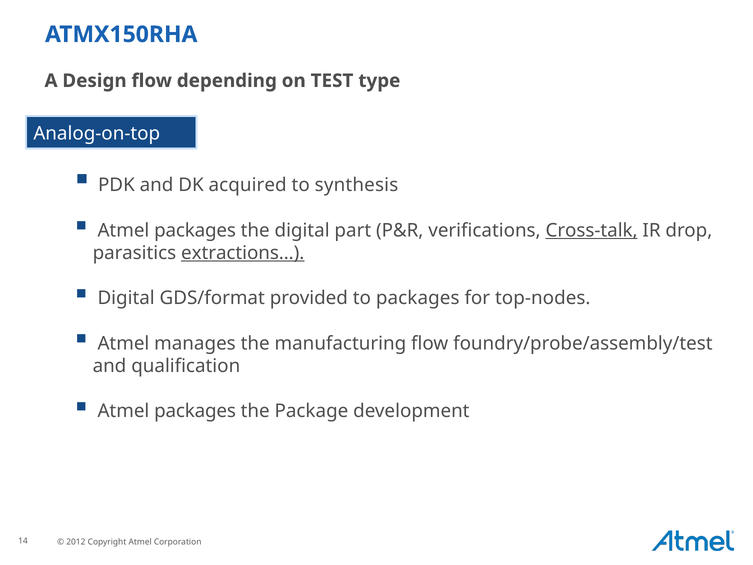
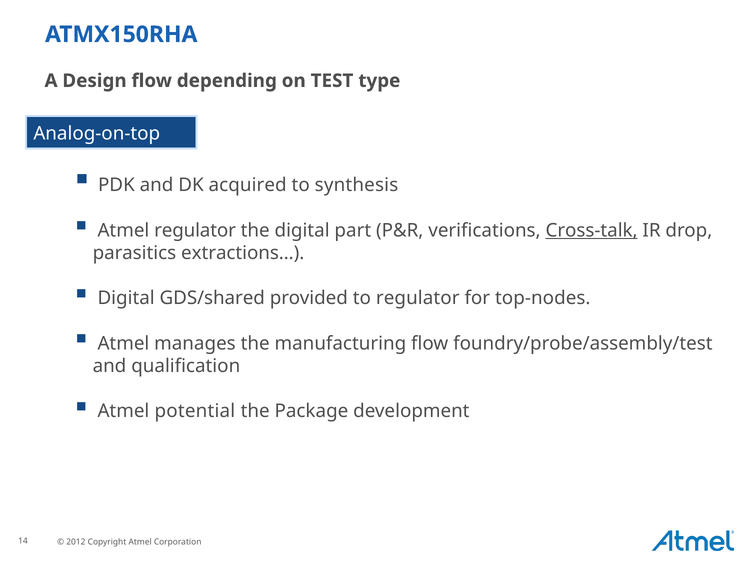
packages: packages -> regulator (195, 230)
extractions… underline: present -> none (243, 253)
GDS/format: GDS/format -> GDS/shared (212, 298)
to packages: packages -> regulator (418, 298)
packages: packages -> potential (195, 411)
